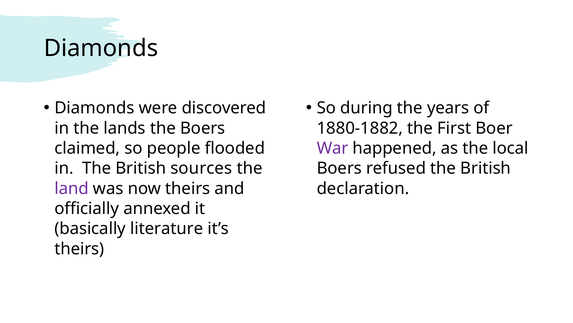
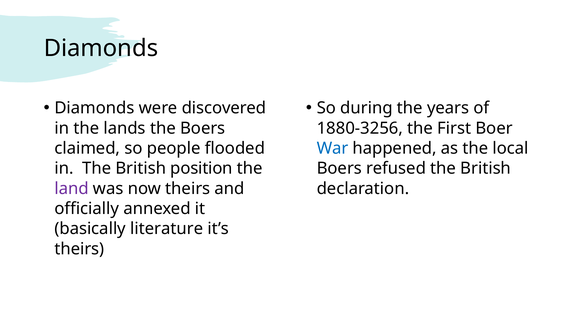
1880-1882: 1880-1882 -> 1880-3256 (360, 128)
War colour: purple -> blue (333, 148)
sources: sources -> position (201, 168)
